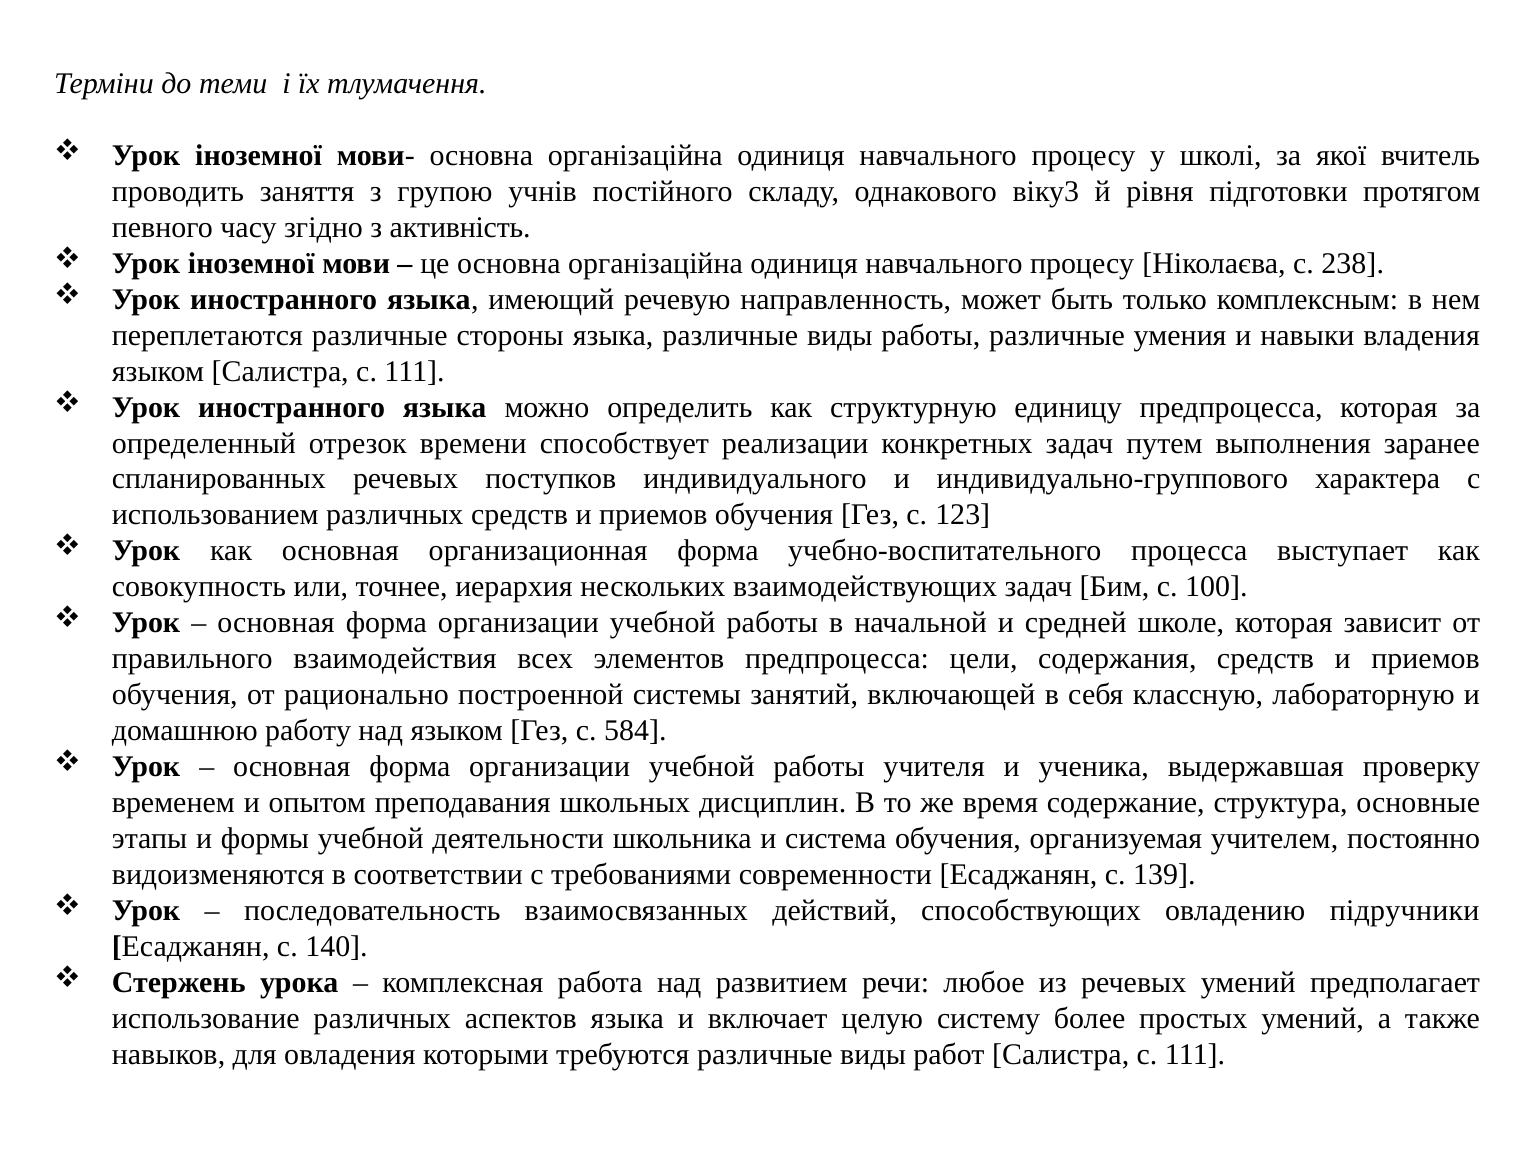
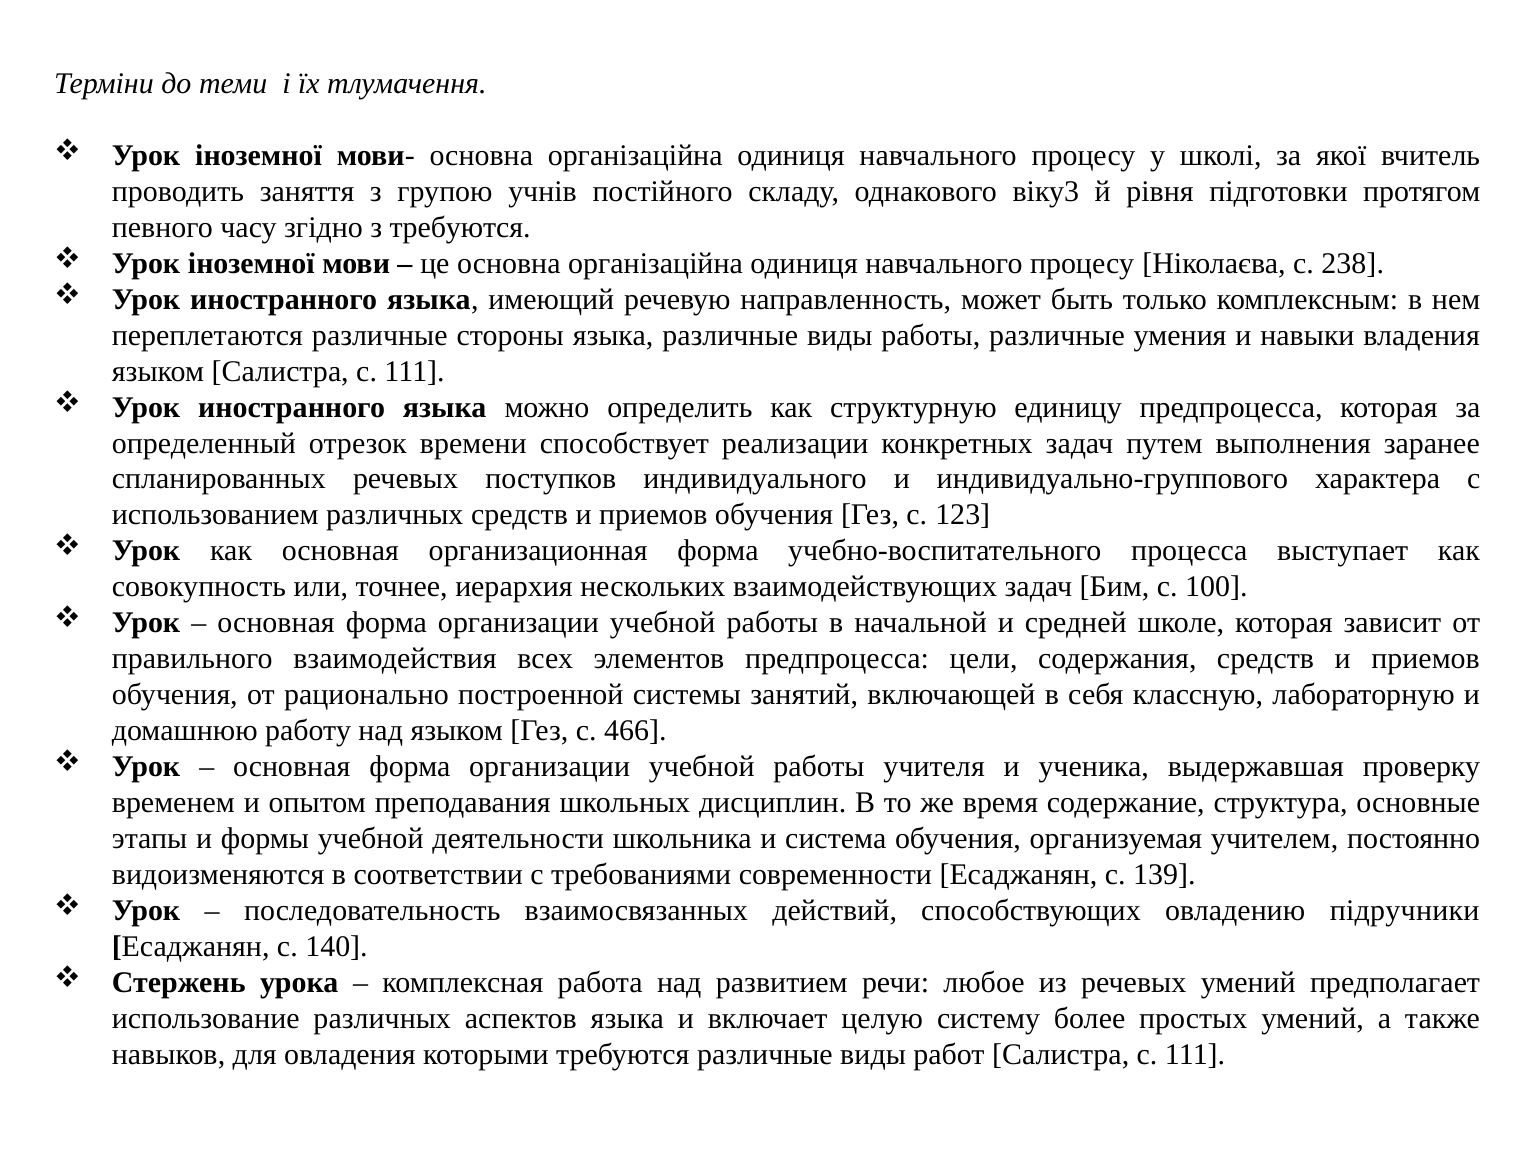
з активність: активність -> требуются (460, 227)
584: 584 -> 466 (635, 730)
